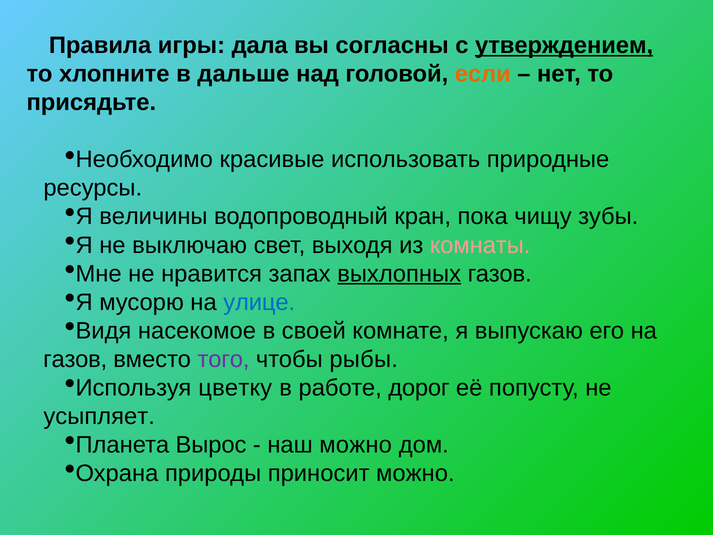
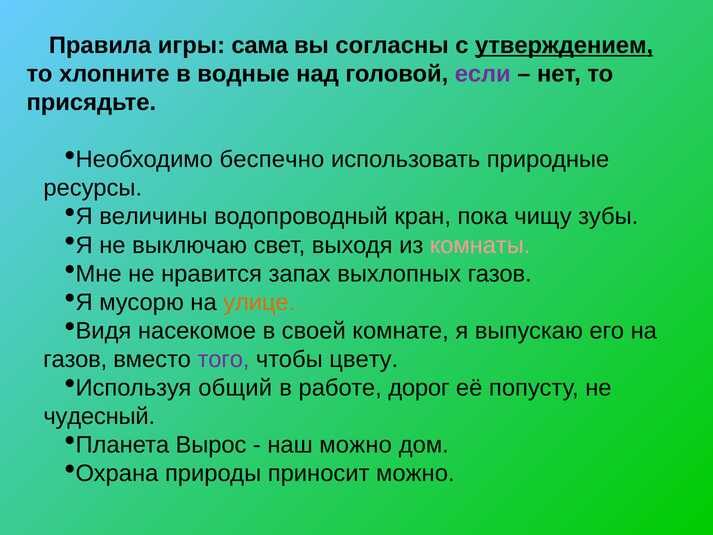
дала: дала -> сама (260, 45)
дальше: дальше -> водные (243, 74)
если colour: orange -> purple (483, 74)
красивые: красивые -> беспечно (272, 159)
выхлопных underline: present -> none (399, 274)
улице colour: blue -> orange (259, 302)
рыбы: рыбы -> цвету (364, 359)
цветку: цветку -> общий (235, 388)
усыпляет: усыпляет -> чудесный (99, 416)
